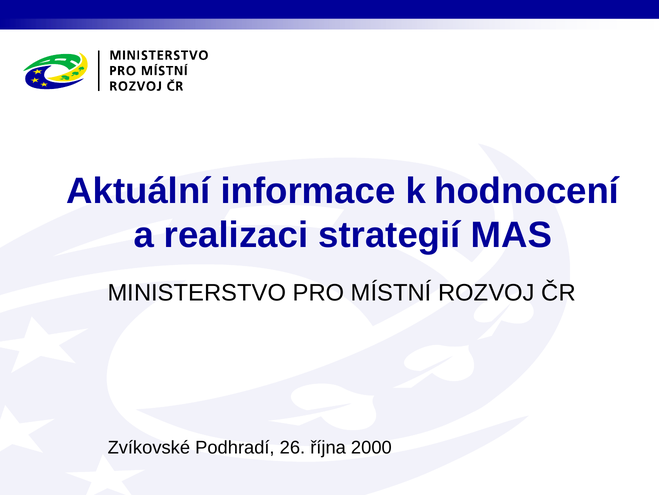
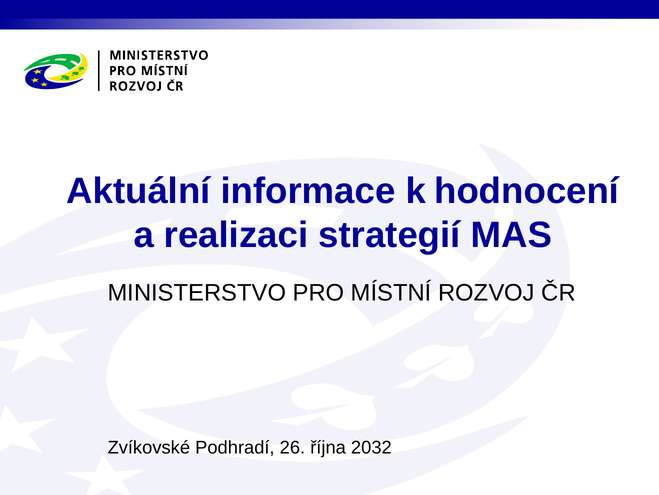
2000: 2000 -> 2032 (371, 447)
